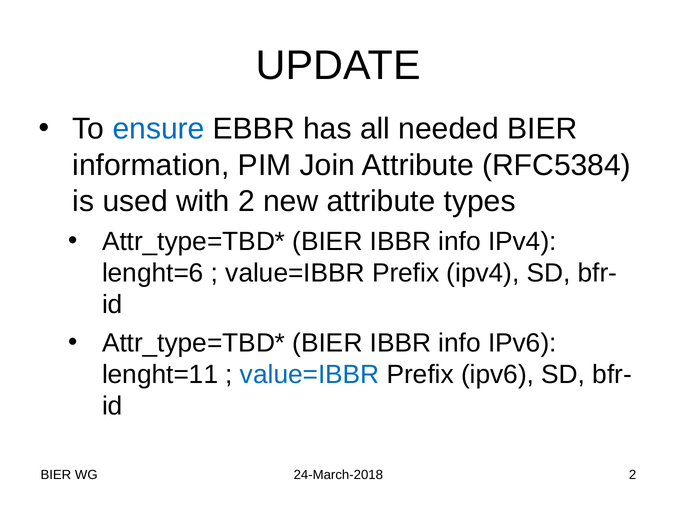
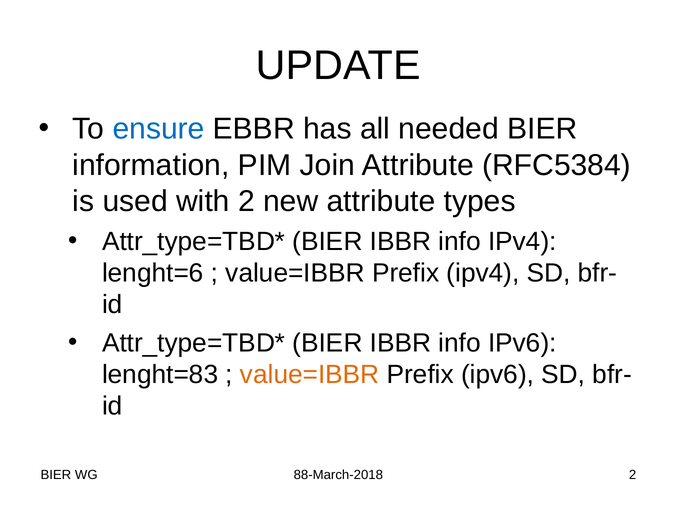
lenght=11: lenght=11 -> lenght=83 (160, 374)
value=IBBR colour: blue -> orange (310, 374)
24-March-2018: 24-March-2018 -> 88-March-2018 (338, 475)
